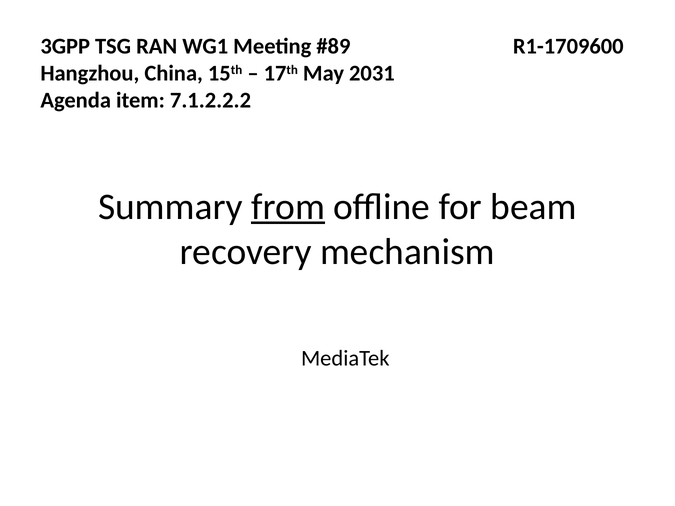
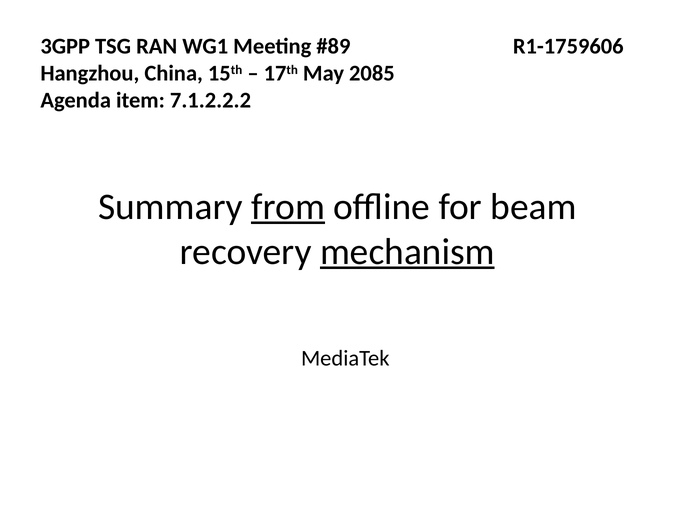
R1-1709600: R1-1709600 -> R1-1759606 (568, 46)
2031: 2031 -> 2085 (372, 73)
mechanism underline: none -> present (407, 252)
